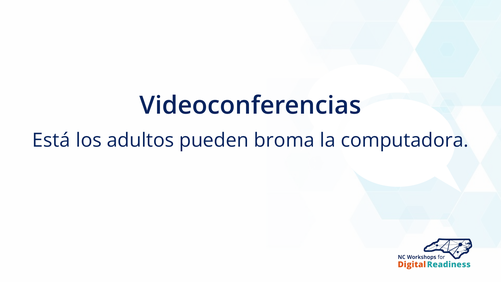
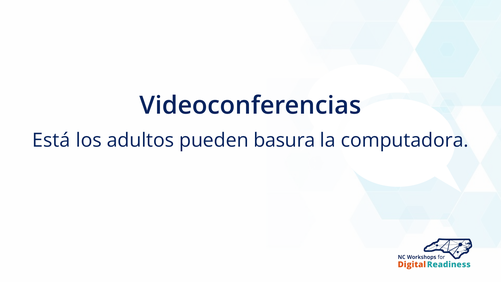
broma: broma -> basura (284, 140)
